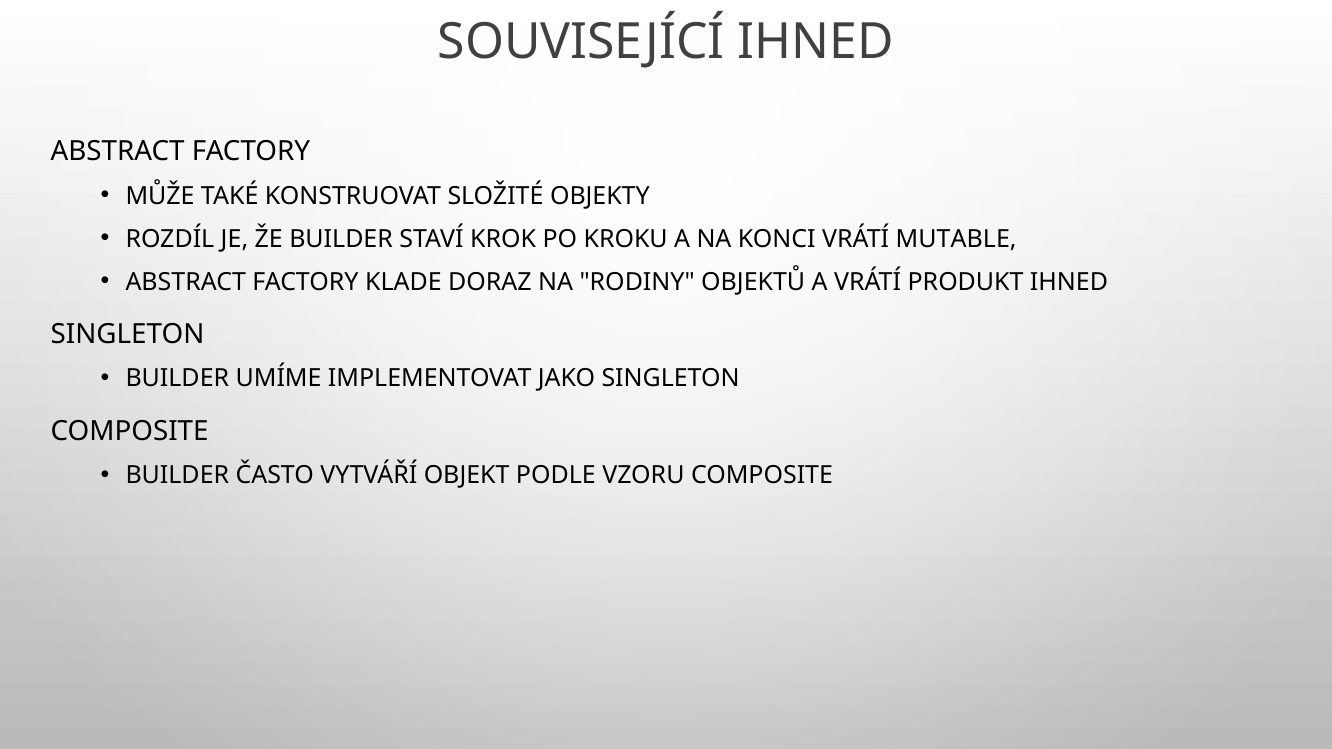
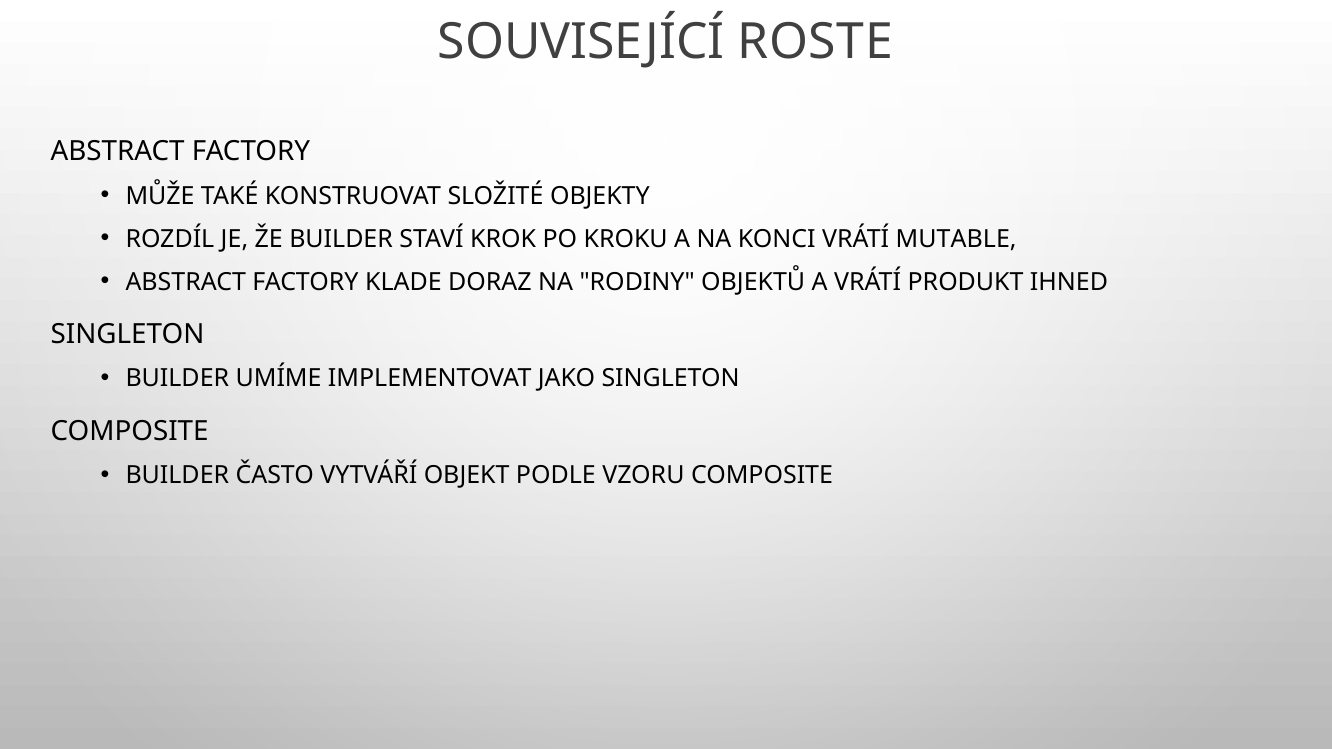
SOUVISEJÍCÍ IHNED: IHNED -> ROSTE (815, 42)
